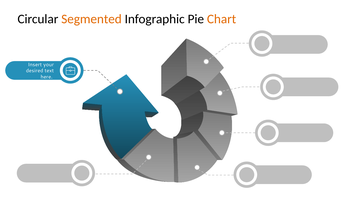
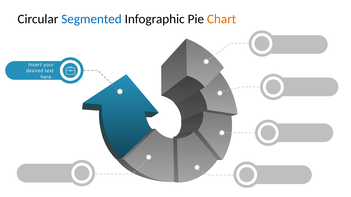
Segmented colour: orange -> blue (91, 19)
